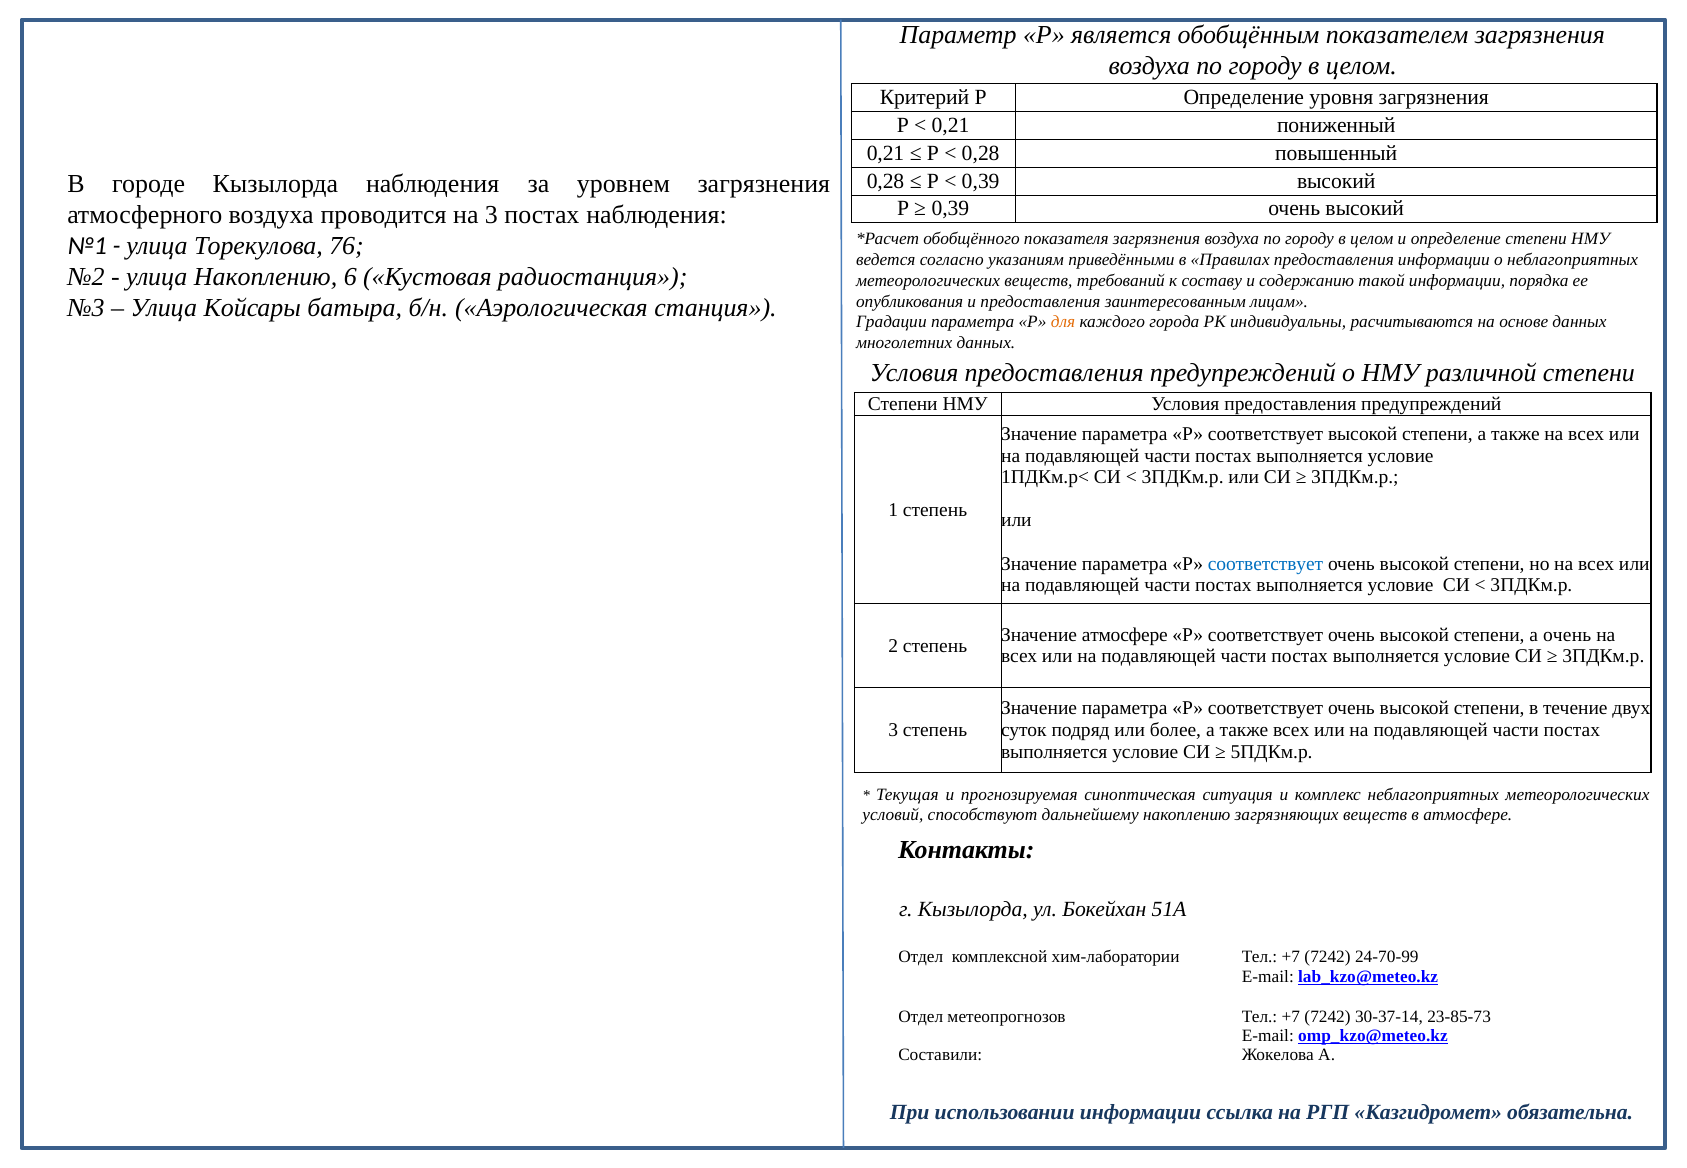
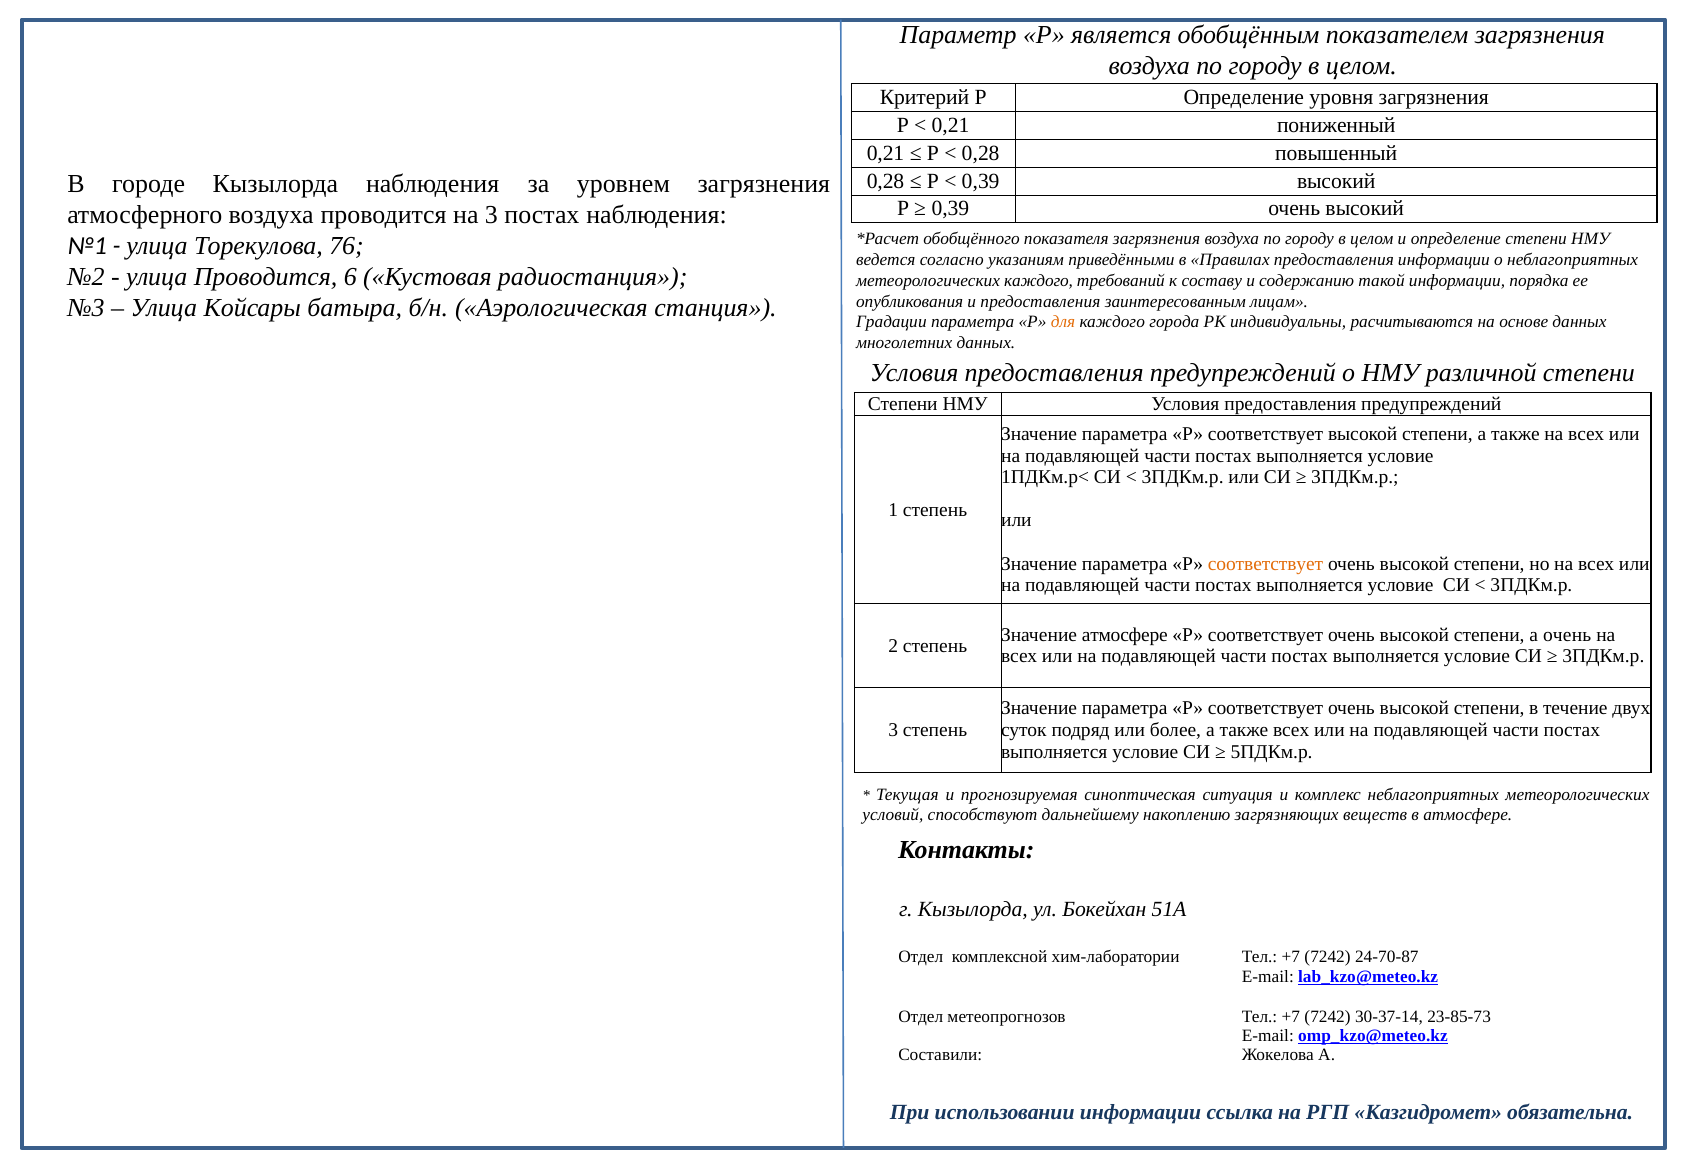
улица Накоплению: Накоплению -> Проводится (266, 277)
метеорологических веществ: веществ -> каждого (1039, 281)
соответствует colour: blue -> orange (1266, 564)
24-70-99: 24-70-99 -> 24-70-87 (1387, 957)
